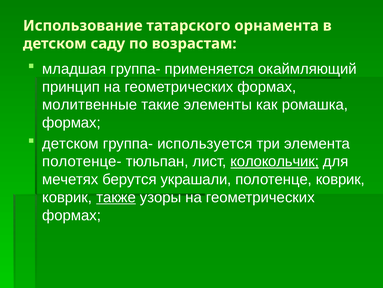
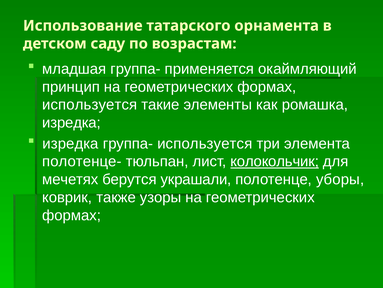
молитвенные: молитвенные -> используется (90, 105)
формах: формах -> изредка (71, 122)
детском: детском -> изредка (70, 143)
полотенце коврик: коврик -> уборы (340, 179)
также underline: present -> none (116, 197)
